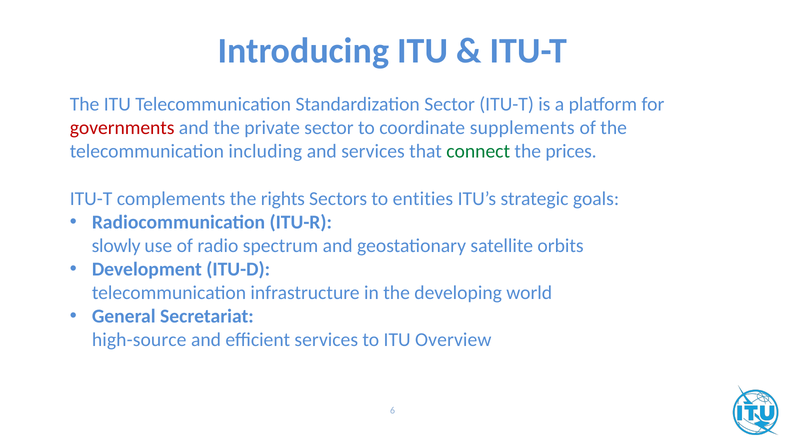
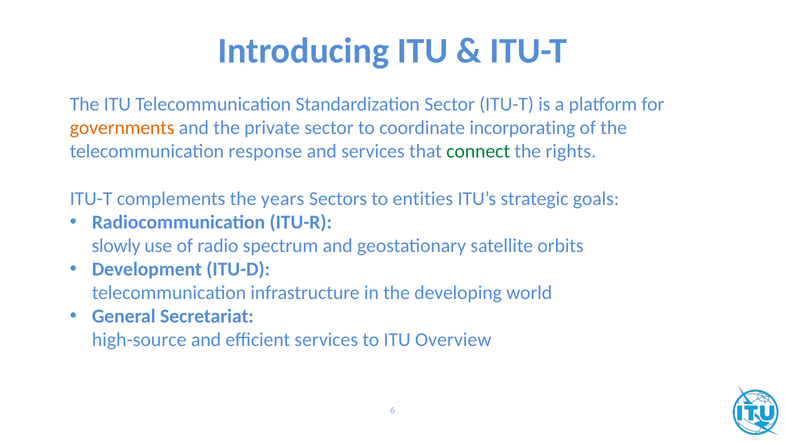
governments colour: red -> orange (122, 128)
supplements: supplements -> incorporating (522, 128)
including: including -> response (265, 151)
prices: prices -> rights (571, 151)
rights: rights -> years (283, 198)
